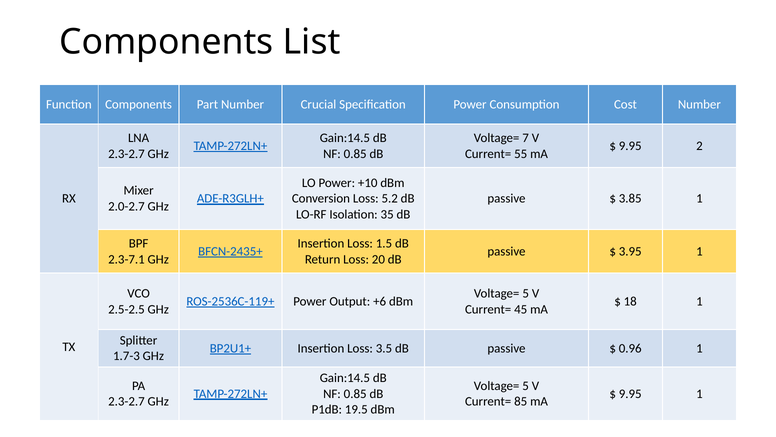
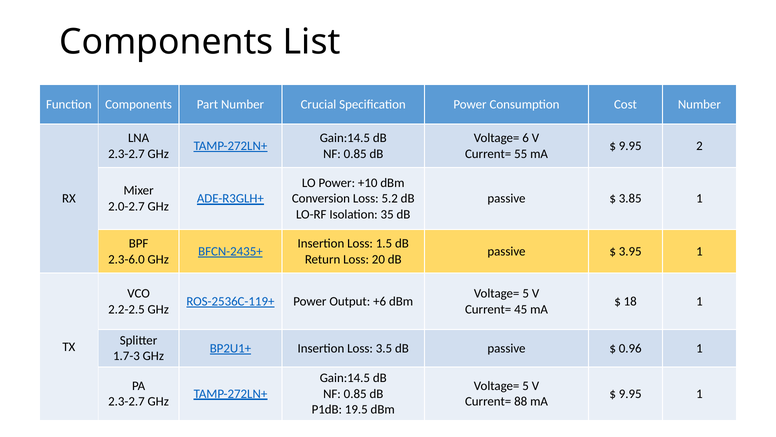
7: 7 -> 6 (526, 138)
2.3-7.1: 2.3-7.1 -> 2.3-6.0 (126, 259)
2.5-2.5: 2.5-2.5 -> 2.2-2.5 (126, 309)
85: 85 -> 88 (521, 401)
